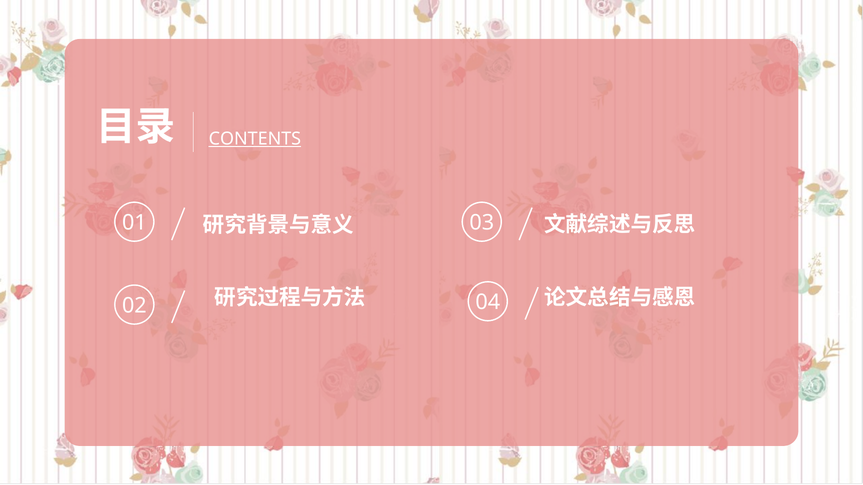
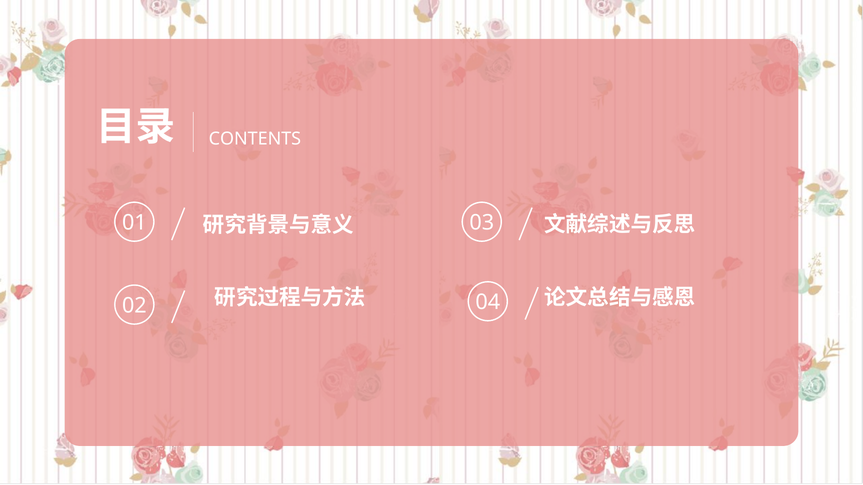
CONTENTS underline: present -> none (255, 139)
